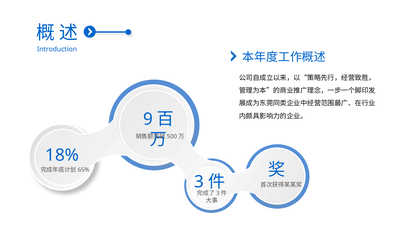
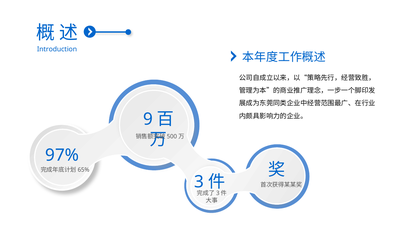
18%: 18% -> 97% (62, 155)
